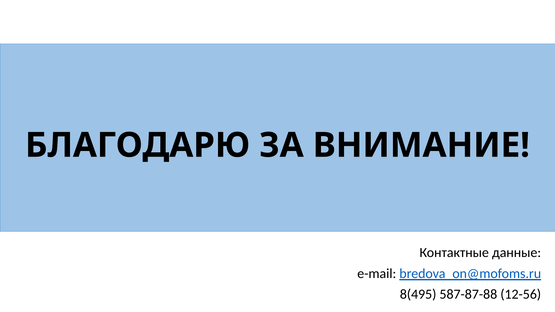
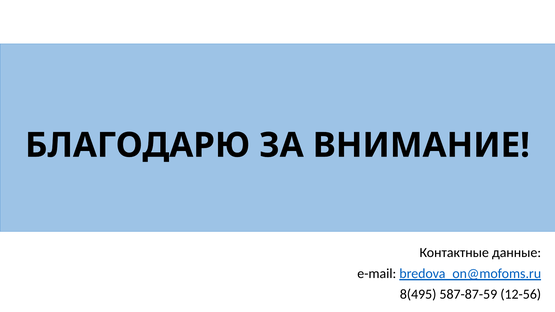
587-87-88: 587-87-88 -> 587-87-59 (468, 295)
